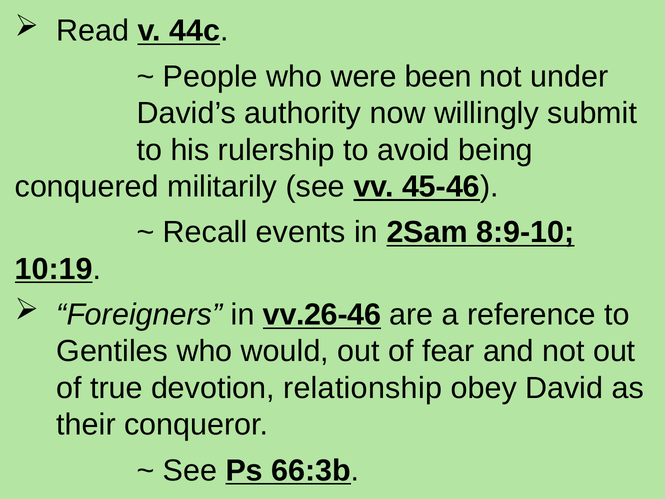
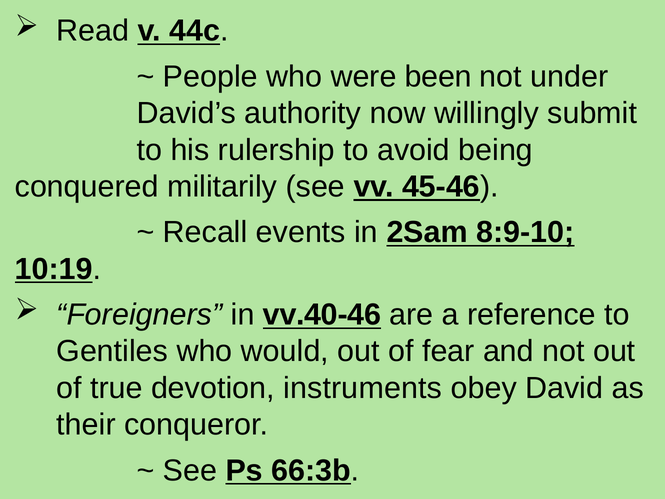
vv.26-46: vv.26-46 -> vv.40-46 (322, 315)
relationship: relationship -> instruments (363, 388)
